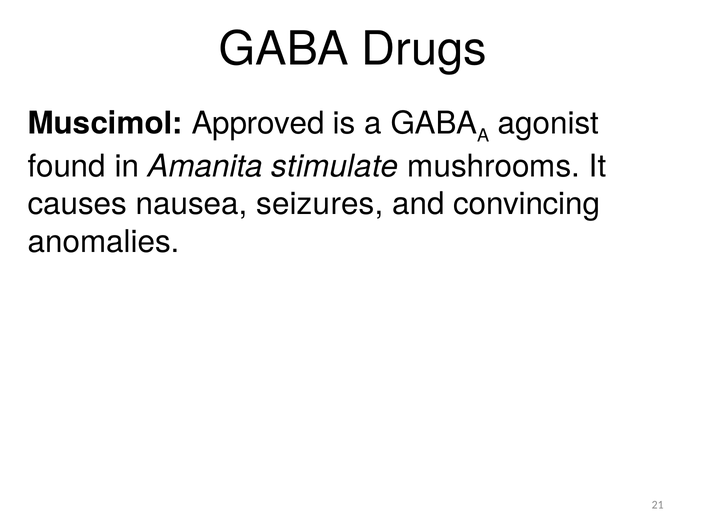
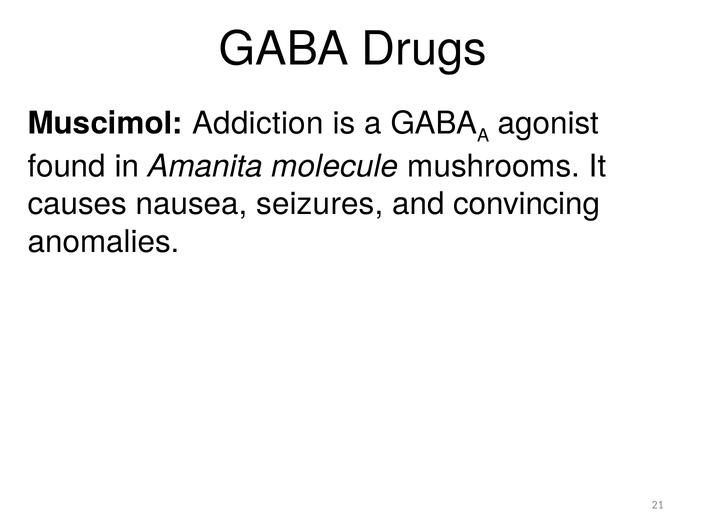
Approved: Approved -> Addiction (258, 124)
stimulate: stimulate -> molecule (335, 167)
